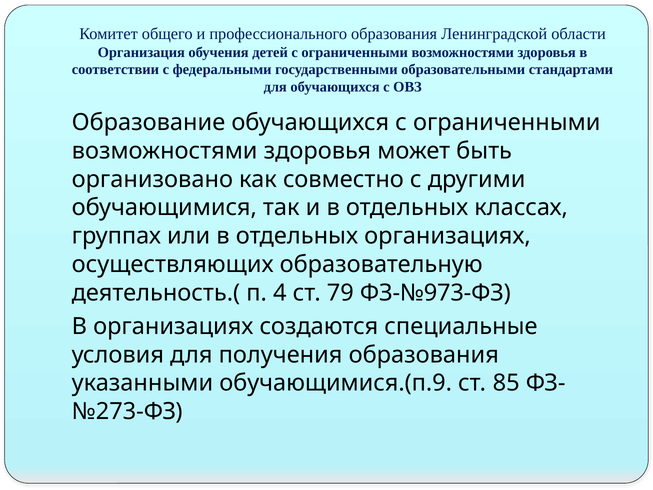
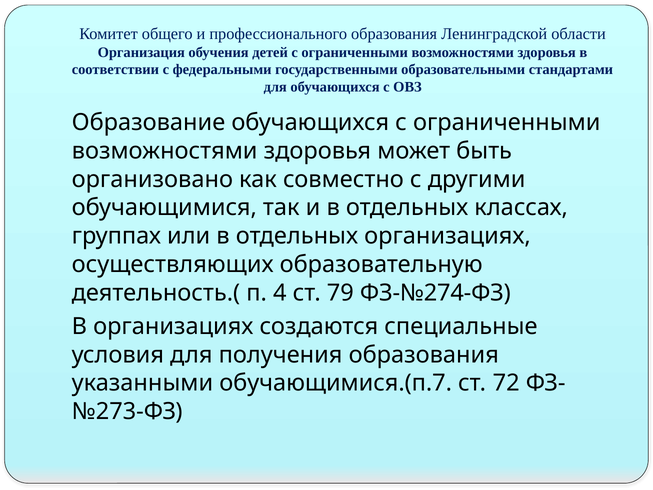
ФЗ-№973-ФЗ: ФЗ-№973-ФЗ -> ФЗ-№274-ФЗ (435, 293)
обучающимися.(п.9: обучающимися.(п.9 -> обучающимися.(п.7 (336, 383)
85: 85 -> 72 (506, 383)
